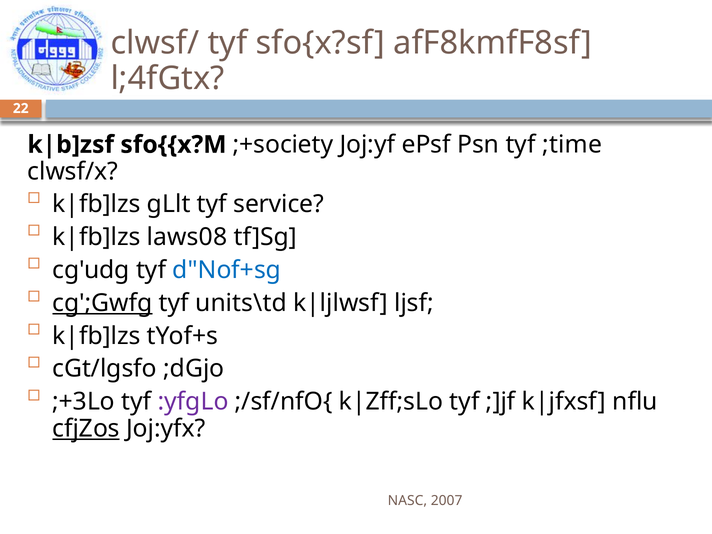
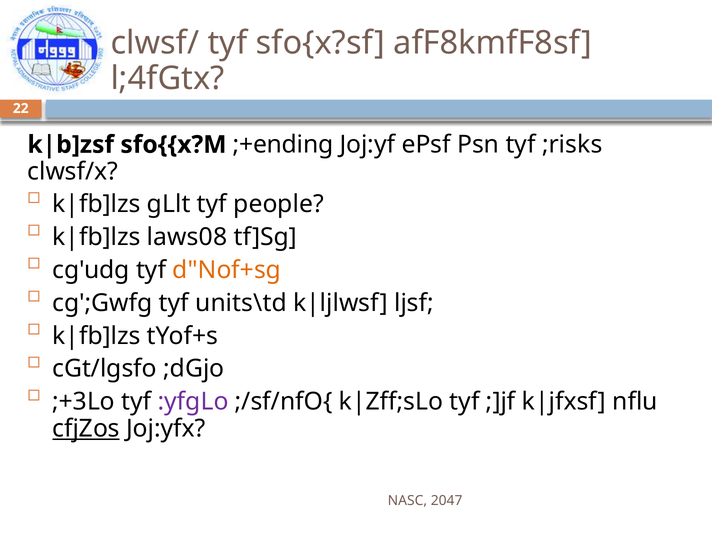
;+society: ;+society -> ;+ending (283, 145)
;time: ;time -> ;risks (572, 145)
service: service -> people (279, 204)
d"Nof+sg colour: blue -> orange (227, 270)
cg';Gwfg underline: present -> none (102, 303)
2007: 2007 -> 2047 (447, 501)
